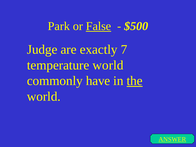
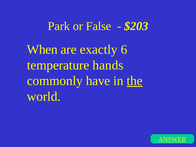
False underline: present -> none (99, 26)
$500: $500 -> $203 (136, 26)
Judge: Judge -> When (42, 49)
7: 7 -> 6 (124, 49)
temperature world: world -> hands (108, 65)
